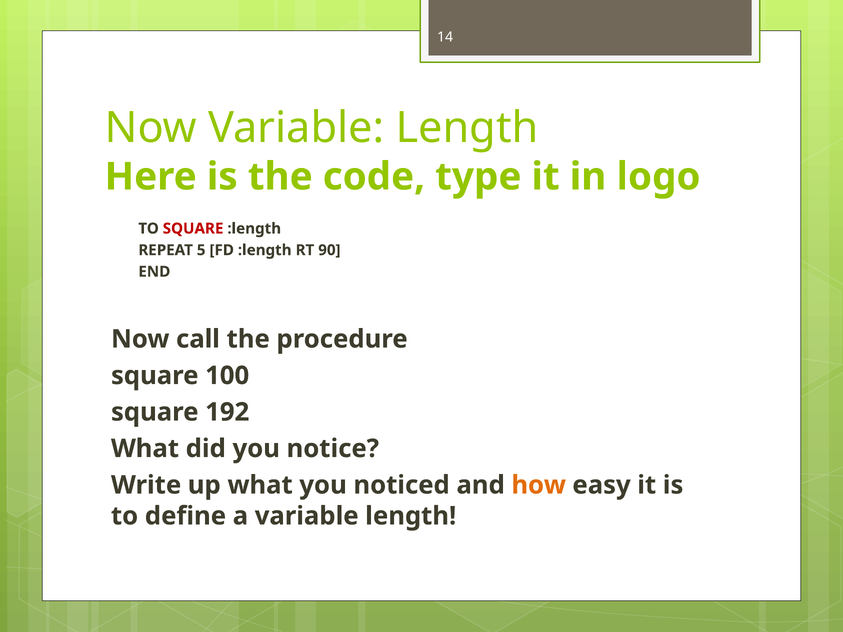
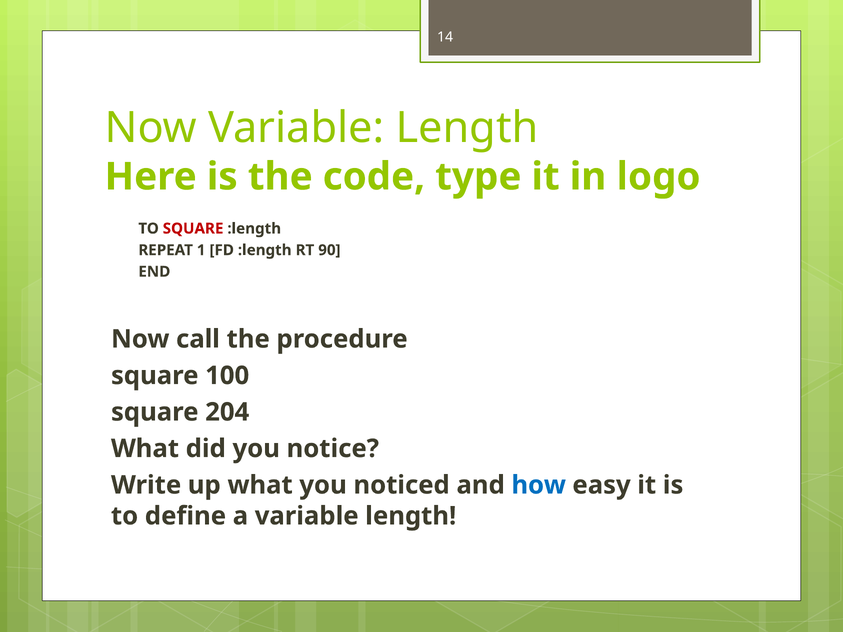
5: 5 -> 1 (201, 250)
192: 192 -> 204 (227, 412)
how colour: orange -> blue (539, 485)
